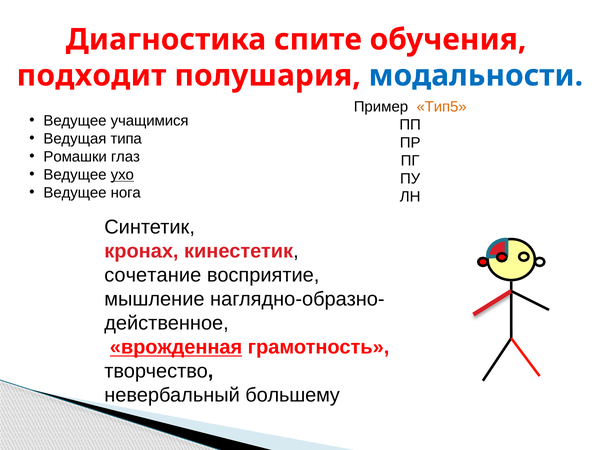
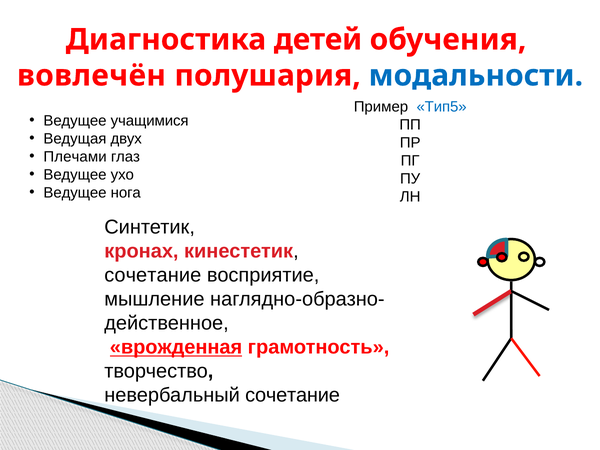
спите: спите -> детей (318, 40)
подходит: подходит -> вовлечён (92, 76)
Тип5 colour: orange -> blue (442, 107)
типа: типа -> двух (126, 139)
Ромашки: Ромашки -> Плечами (75, 157)
ухо underline: present -> none (122, 175)
невербальный большему: большему -> сочетание (293, 395)
